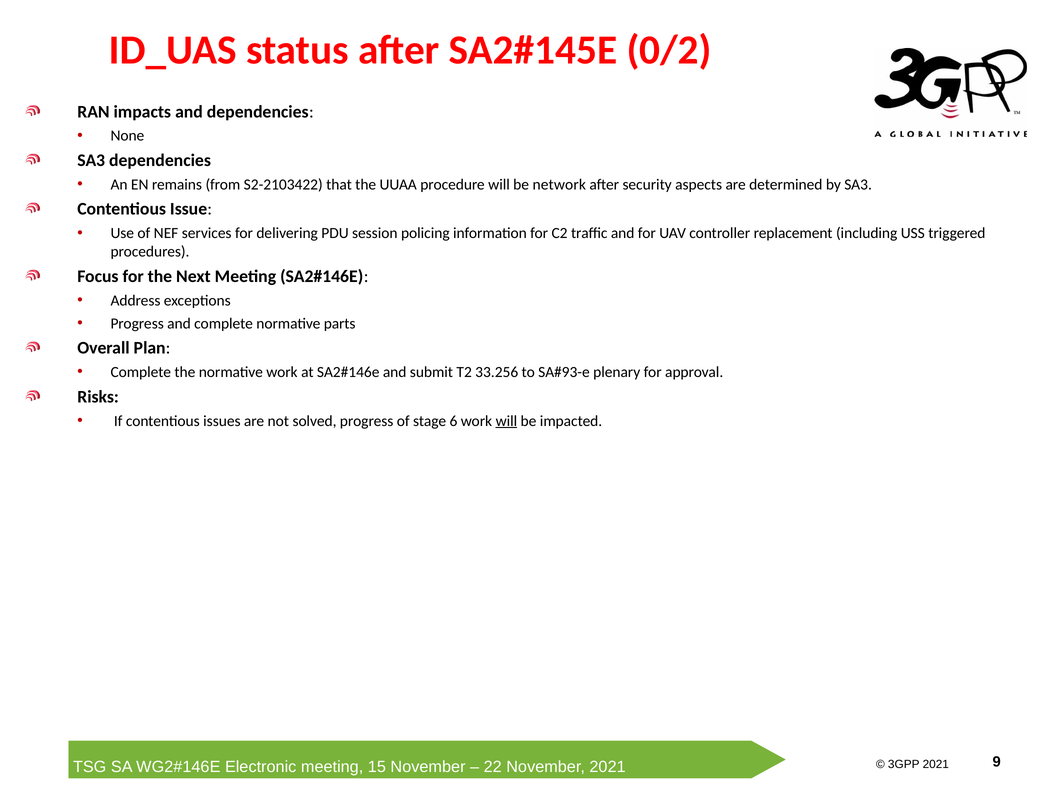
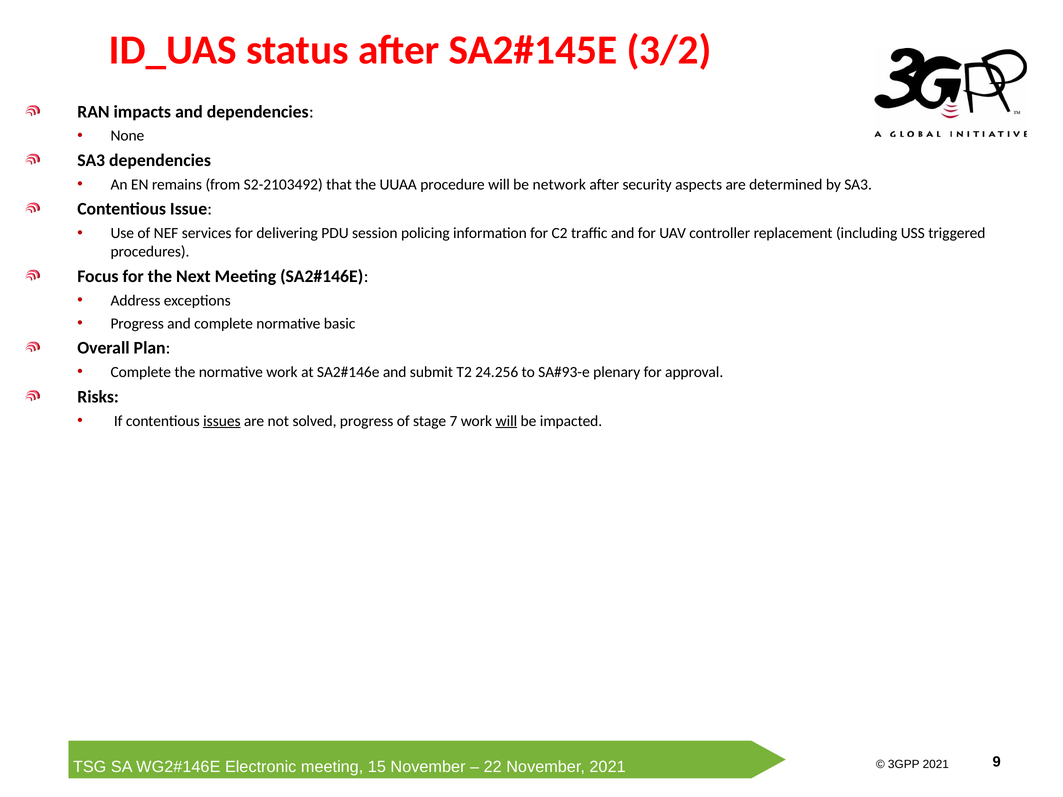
0/2: 0/2 -> 3/2 (669, 50)
S2-2103422: S2-2103422 -> S2-2103492 (283, 185)
parts: parts -> basic (340, 324)
33.256: 33.256 -> 24.256 (497, 372)
issues underline: none -> present (222, 421)
6: 6 -> 7 (453, 421)
